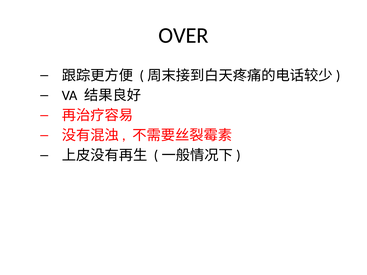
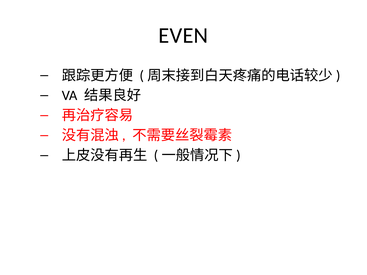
OVER: OVER -> EVEN (183, 36)
